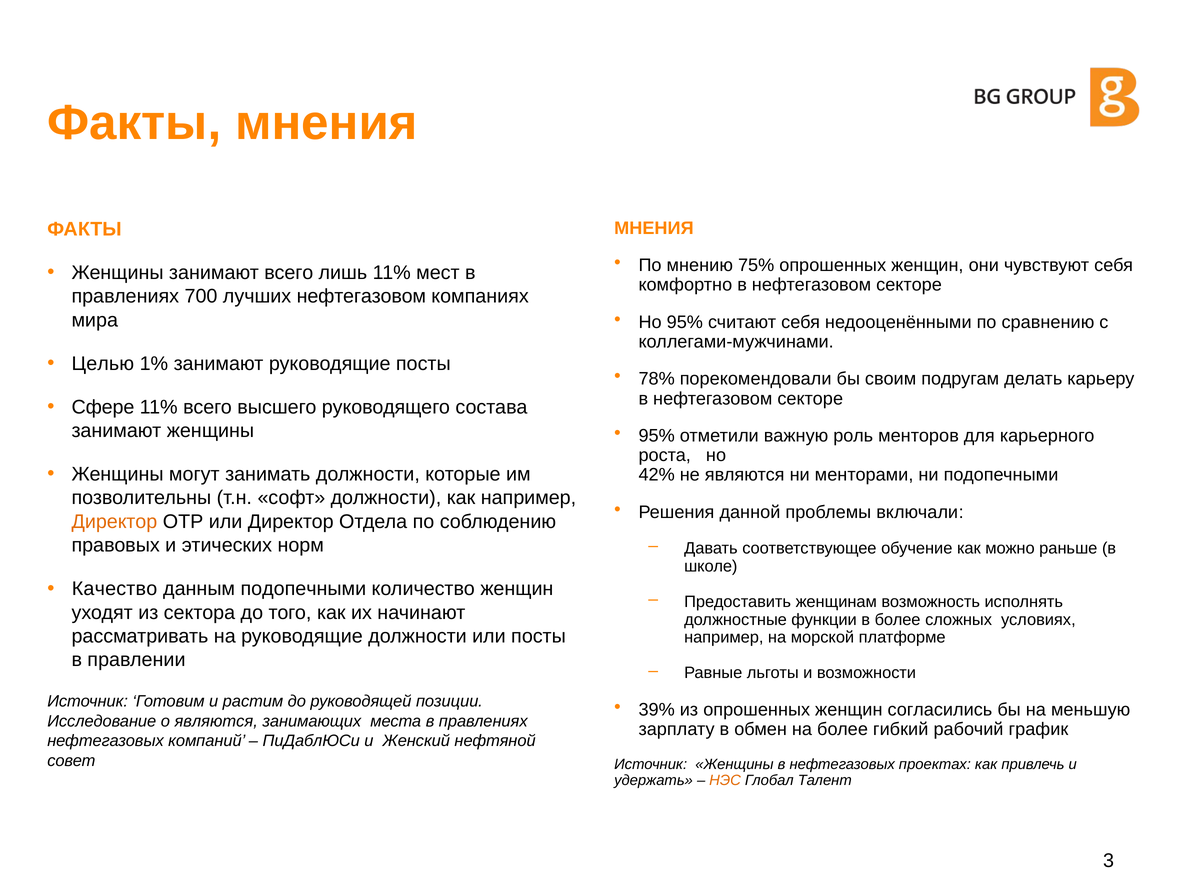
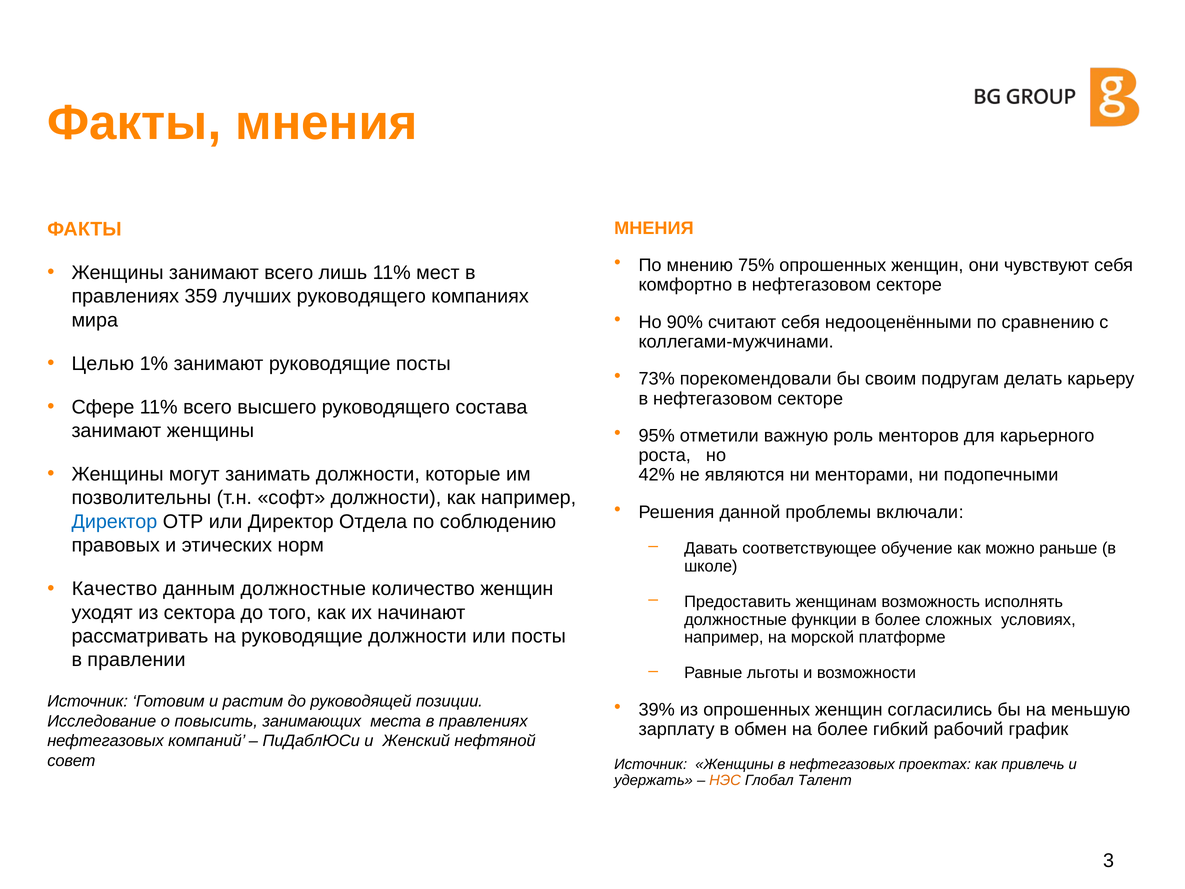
700: 700 -> 359 (201, 296)
лучших нефтегазовом: нефтегазовом -> руководящего (361, 296)
Но 95%: 95% -> 90% (685, 322)
78%: 78% -> 73% (657, 379)
Директор colour: orange -> blue (114, 522)
данным подопечными: подопечными -> должностные (303, 589)
о являются: являются -> повысить (216, 721)
